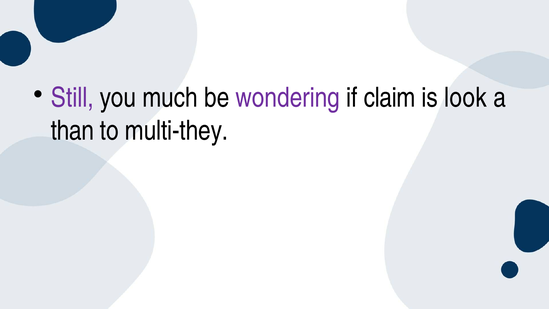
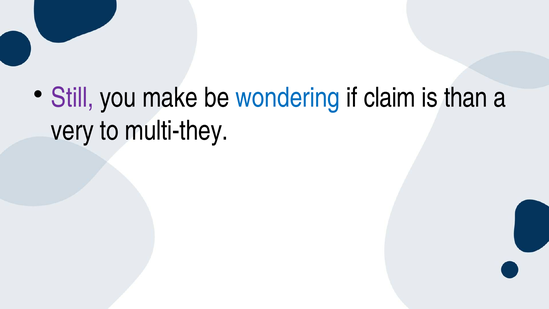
much: much -> make (170, 97)
wondering colour: purple -> blue (288, 97)
look: look -> than (466, 97)
than: than -> very (72, 131)
